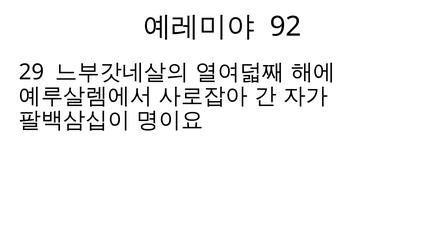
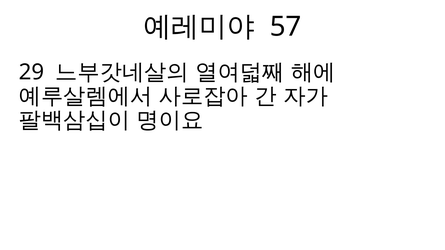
92: 92 -> 57 (286, 27)
